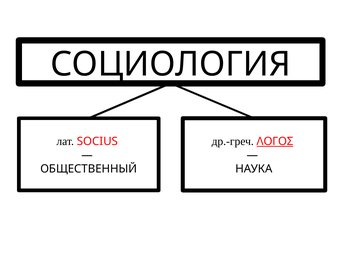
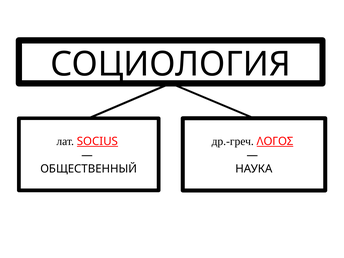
SOCIUS underline: none -> present (97, 141)
